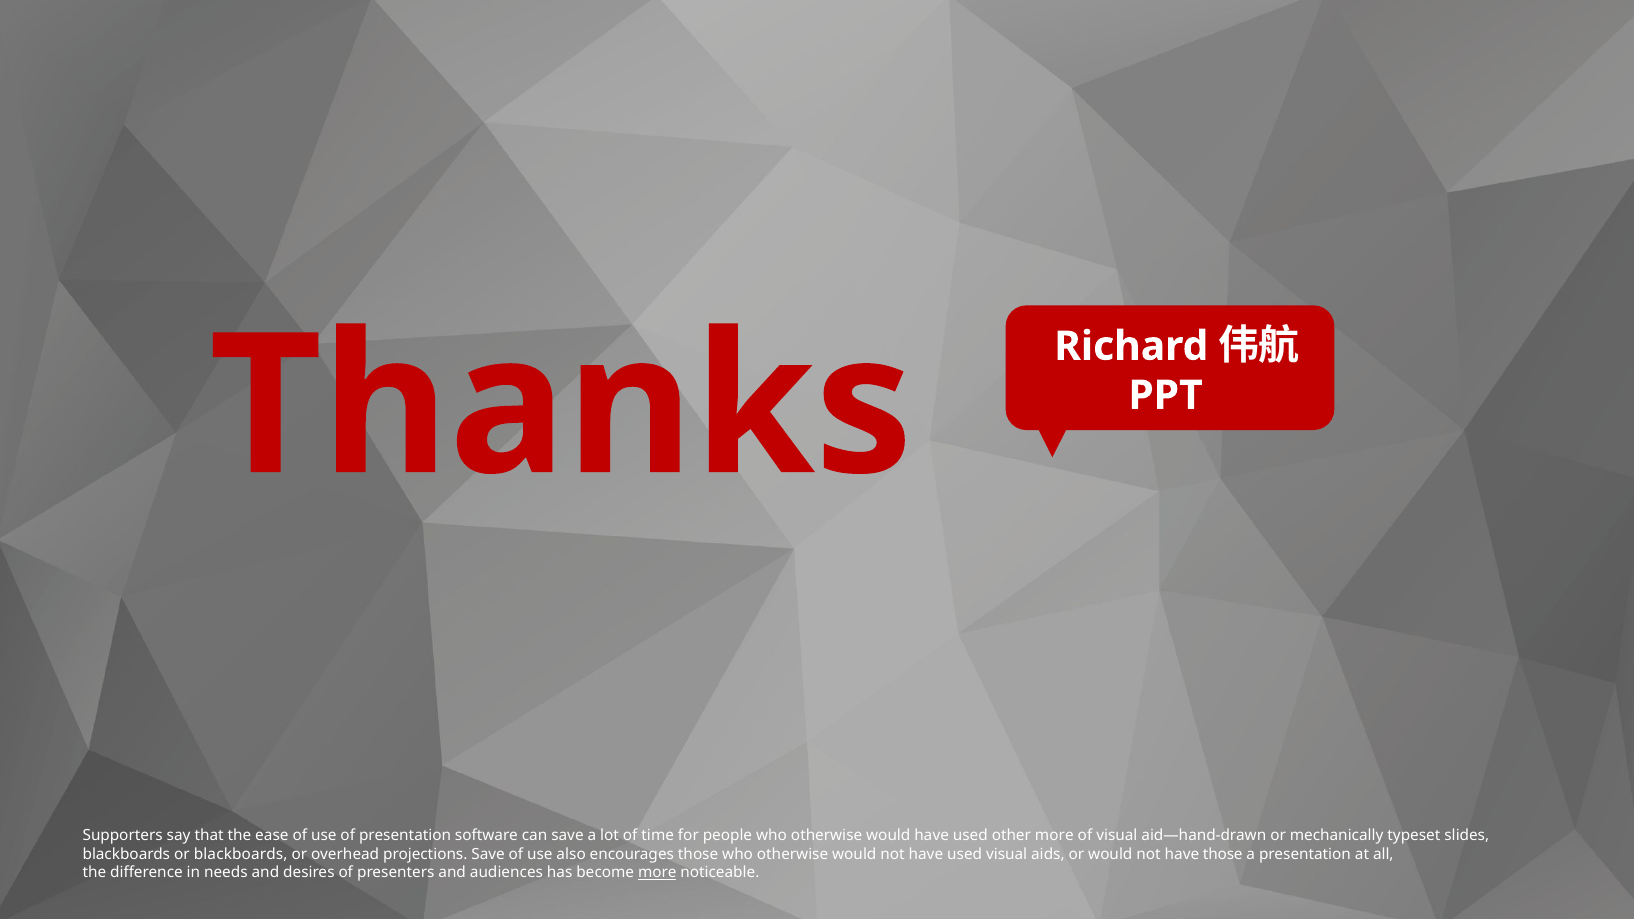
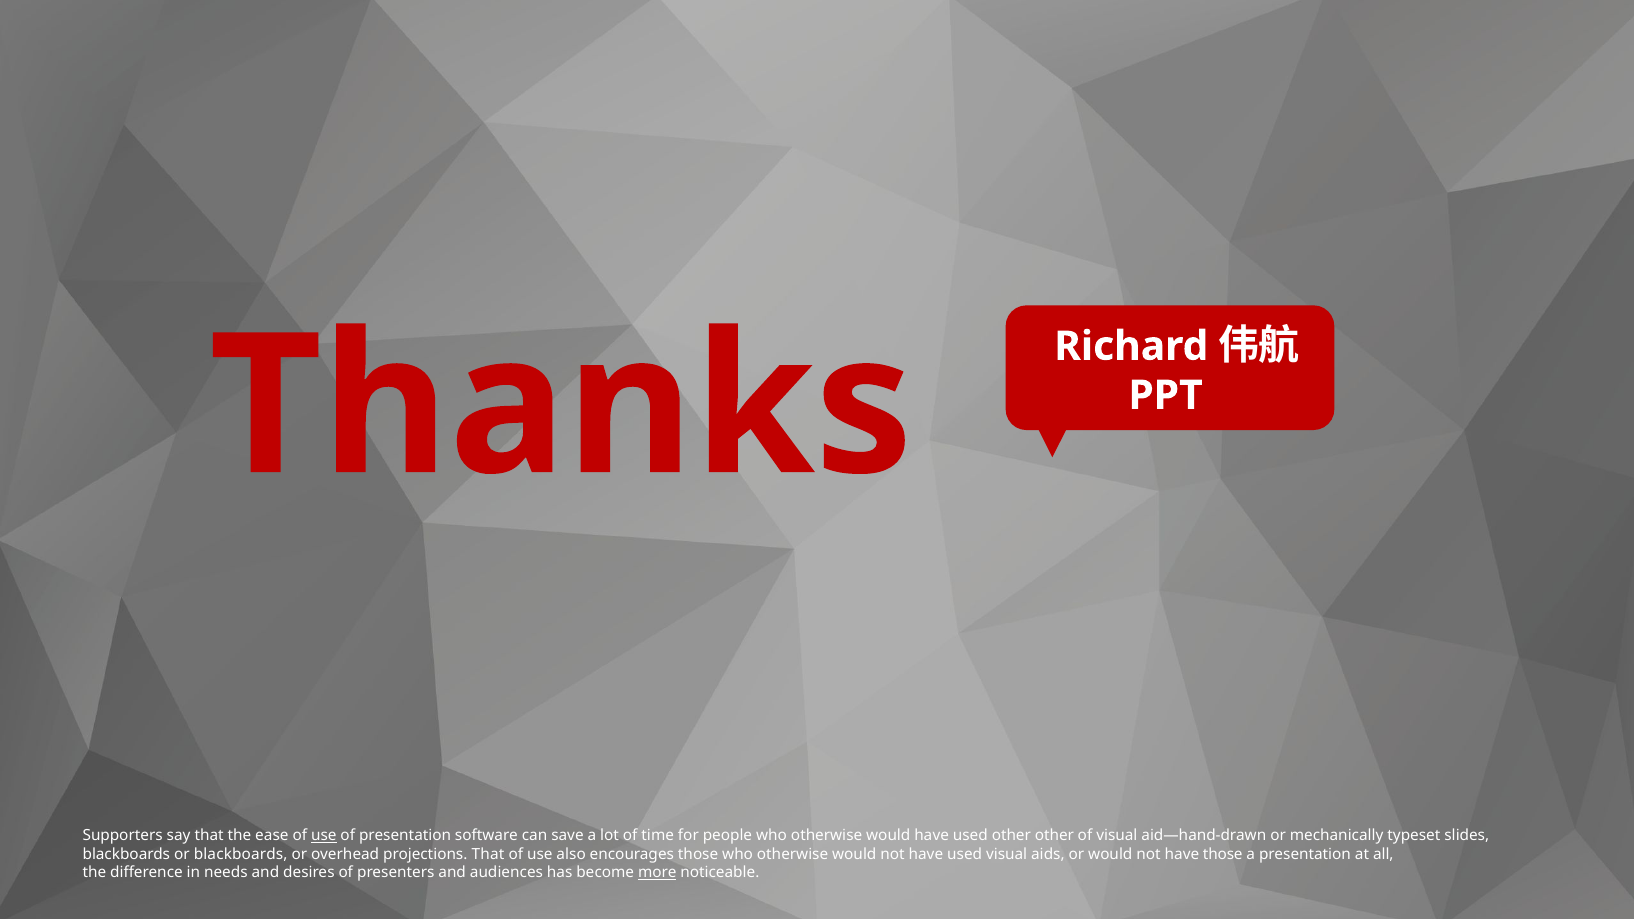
use underline: none -> present (324, 836)
other more: more -> other (1054, 836)
projections Save: Save -> That (488, 854)
